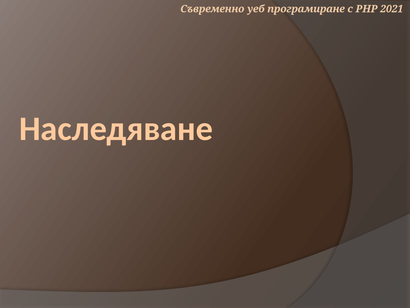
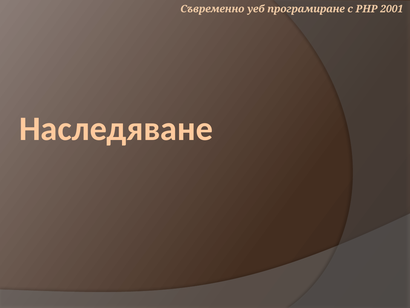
2021: 2021 -> 2001 (392, 9)
